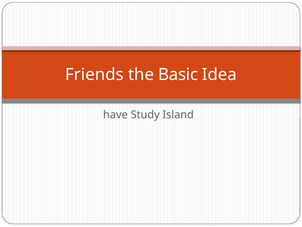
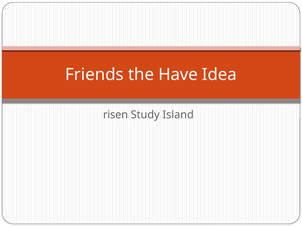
Basic: Basic -> Have (178, 74)
have: have -> risen (116, 114)
